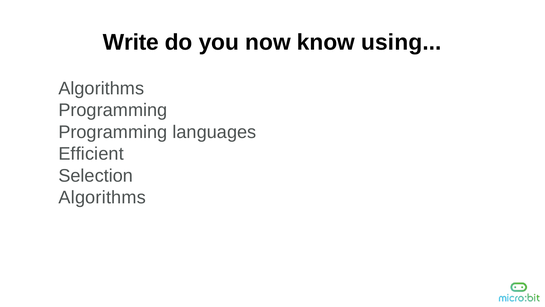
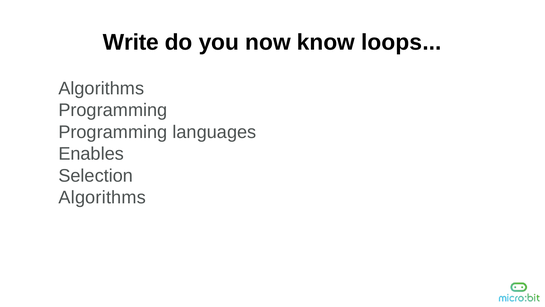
using: using -> loops (401, 42)
Efficient: Efficient -> Enables (91, 154)
